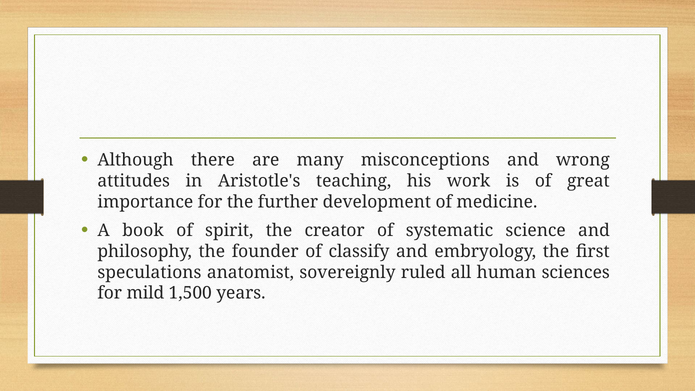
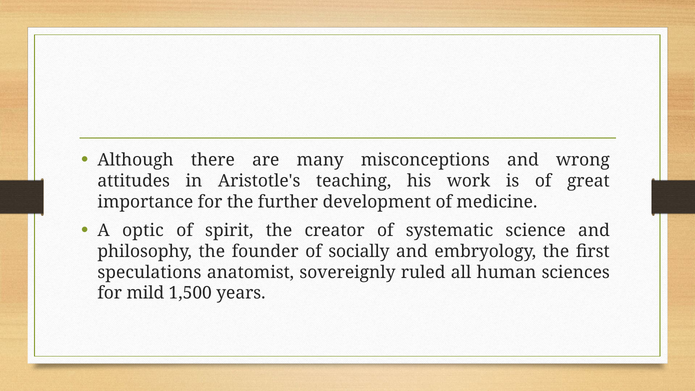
book: book -> optic (143, 231)
classify: classify -> socially (359, 251)
